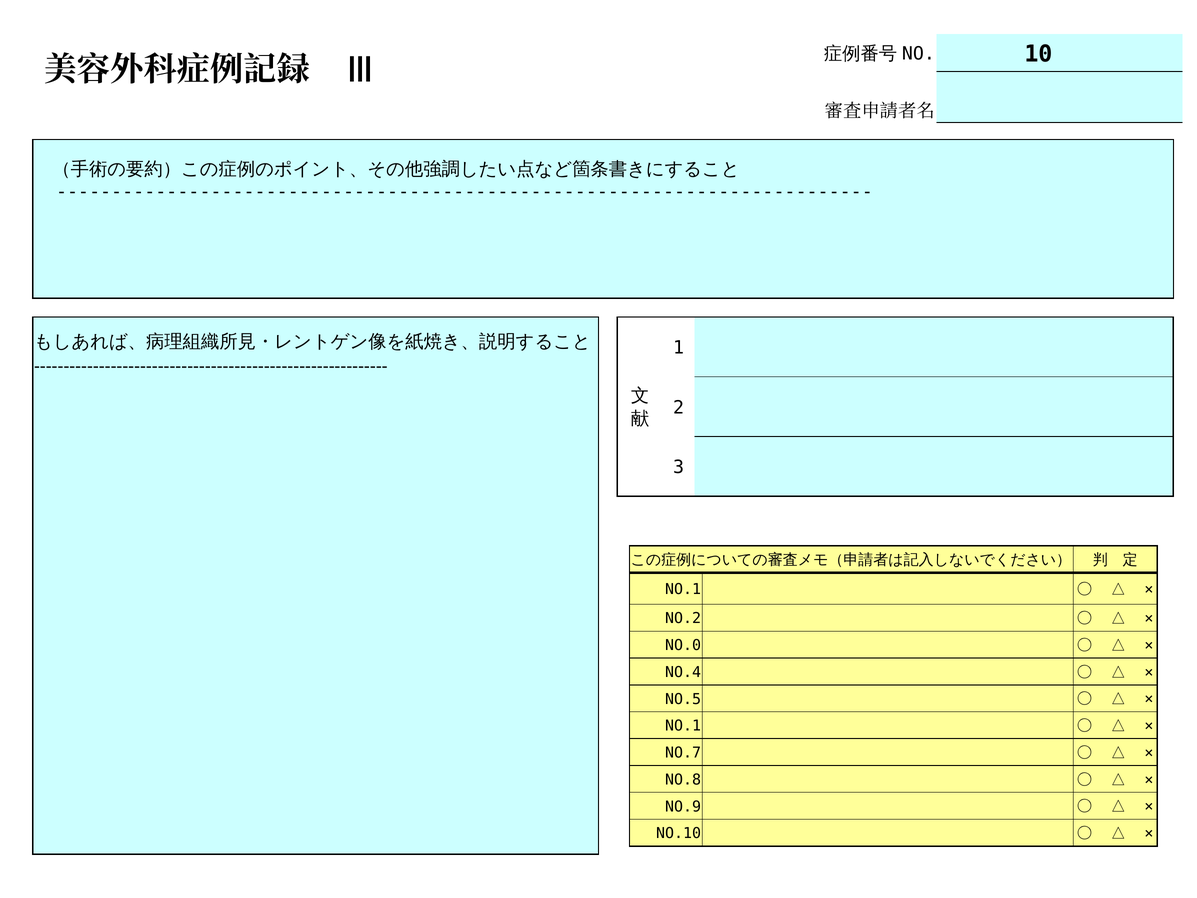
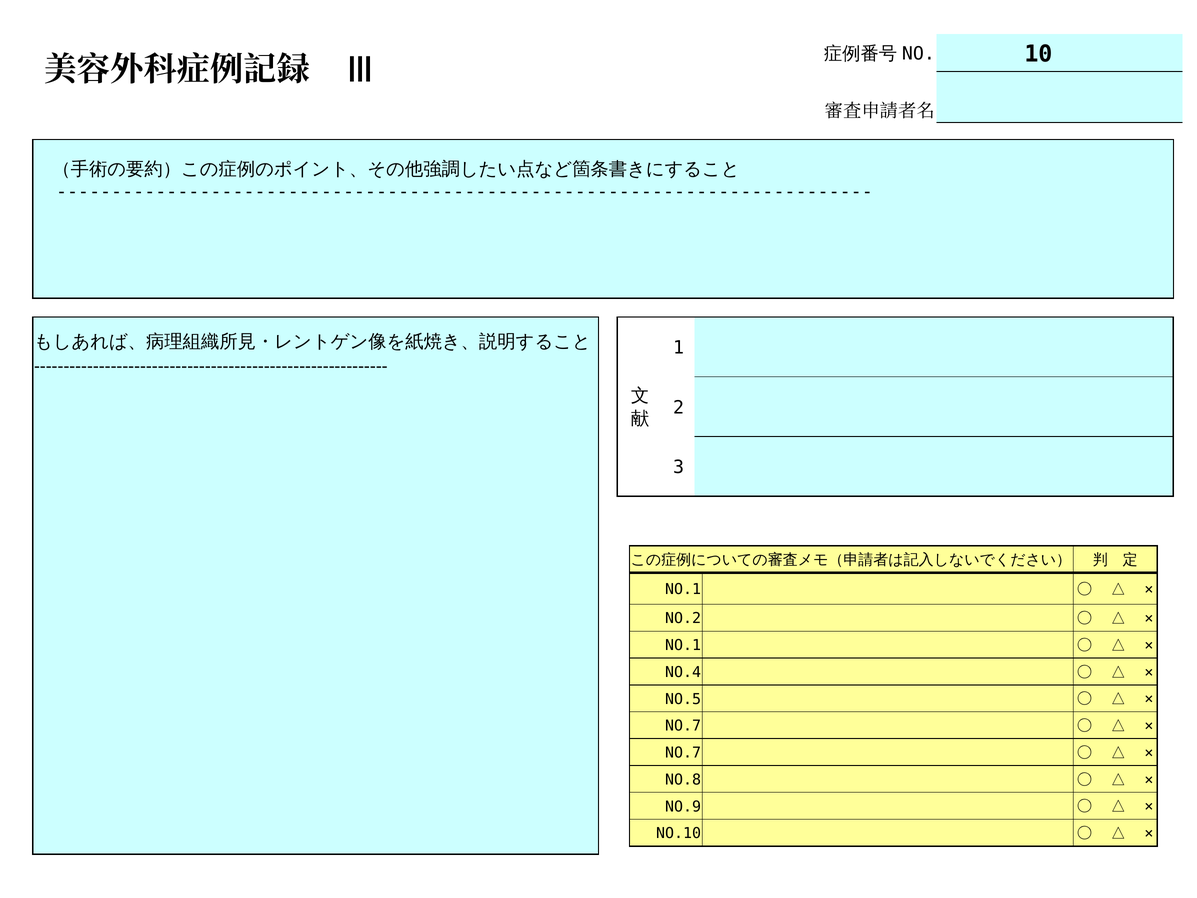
NO.0: NO.0 -> NO.1 (683, 645)
NO.1: NO.1 -> NO.7 (683, 726)
